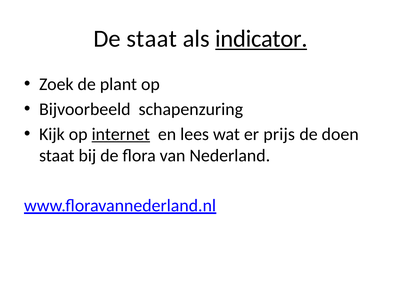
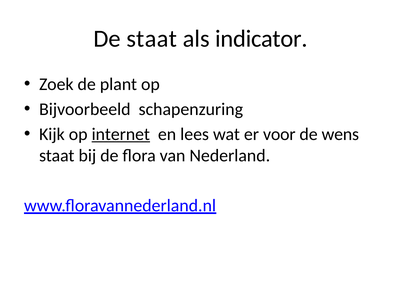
indicator underline: present -> none (261, 39)
prijs: prijs -> voor (279, 134)
doen: doen -> wens (340, 134)
